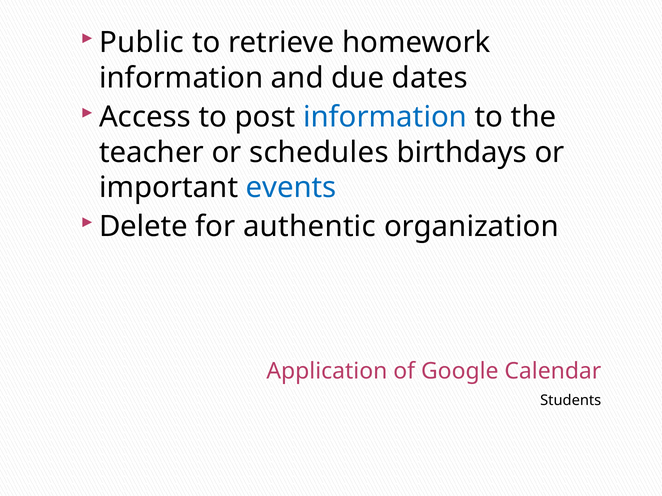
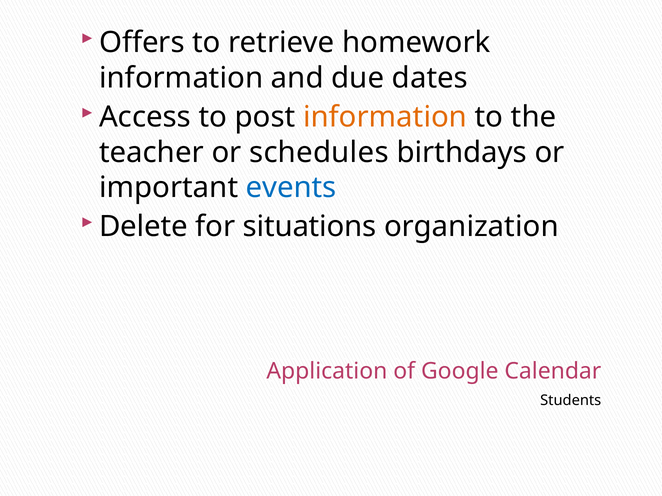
Public: Public -> Offers (142, 43)
information colour: blue -> orange (385, 117)
authentic: authentic -> situations (310, 227)
